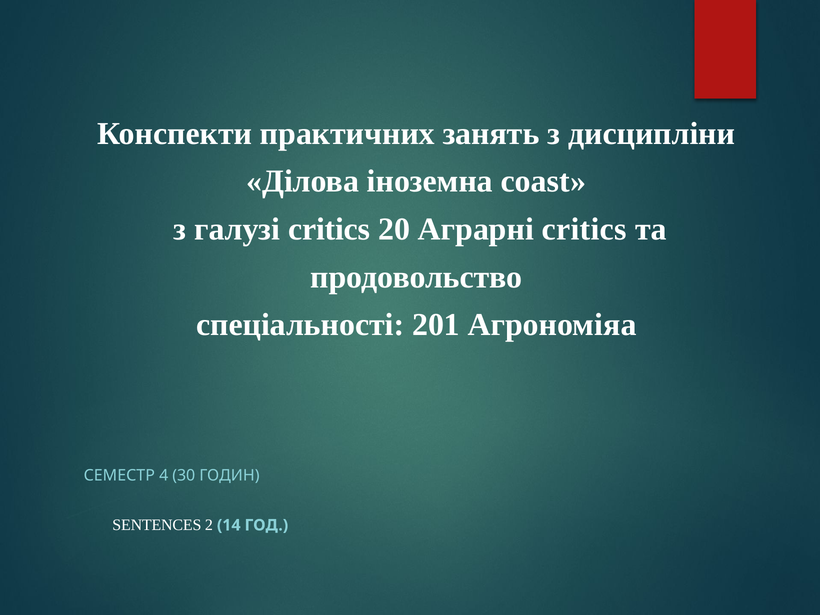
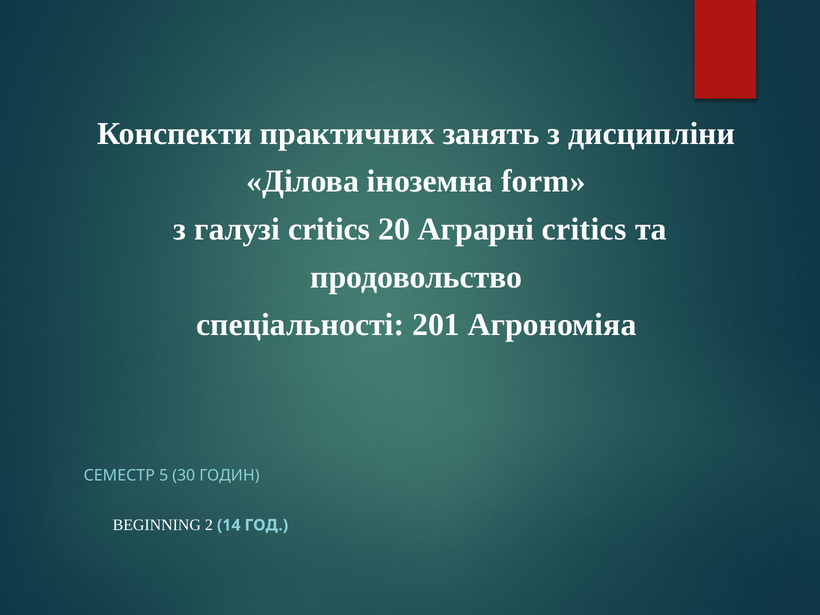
coast: coast -> form (543, 181)
4: 4 -> 5 (164, 476)
SENTENCES: SENTENCES -> BEGINNING (157, 525)
